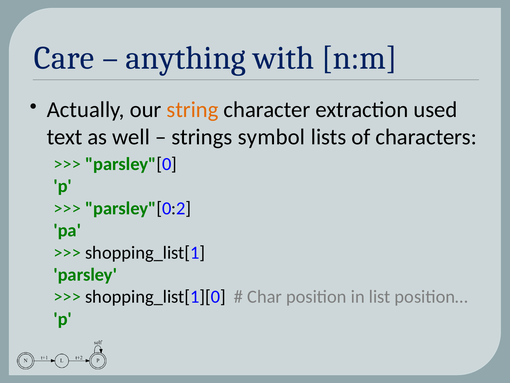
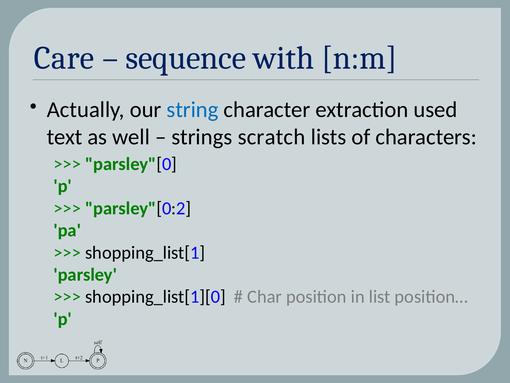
anything: anything -> sequence (186, 58)
string colour: orange -> blue (193, 110)
symbol: symbol -> scratch (271, 137)
